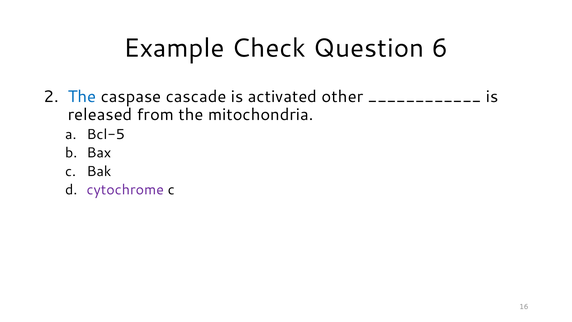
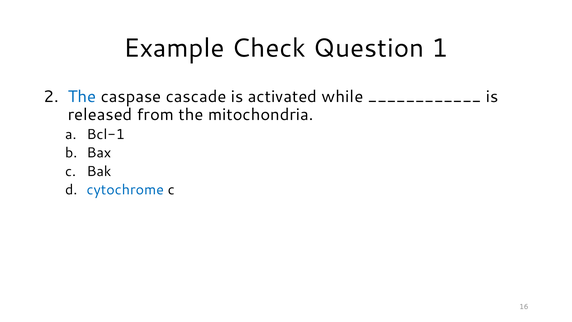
6: 6 -> 1 (440, 48)
other: other -> while (342, 97)
Bcl-5: Bcl-5 -> Bcl-1 (106, 134)
cytochrome colour: purple -> blue (125, 190)
